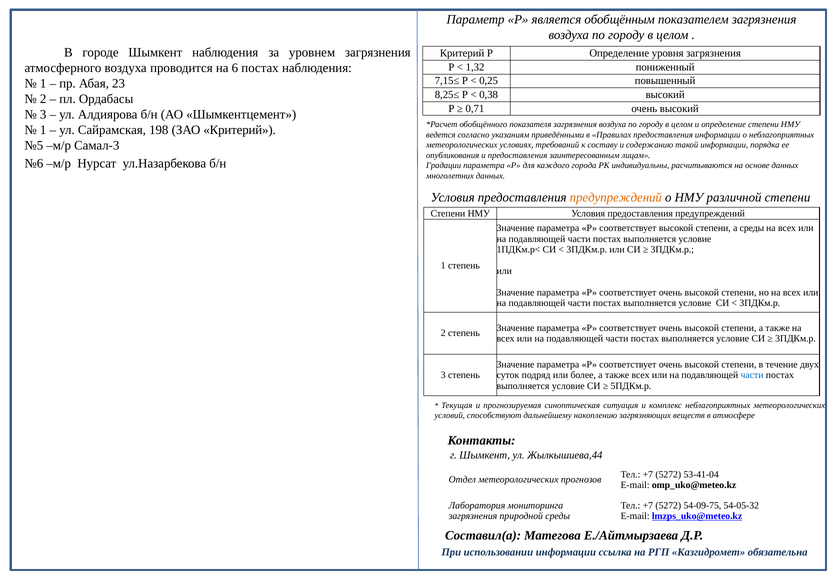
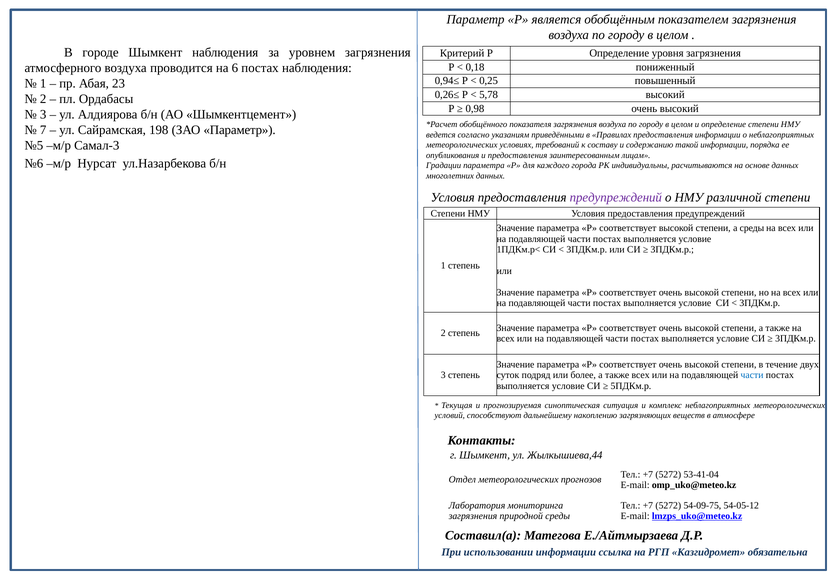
1,32: 1,32 -> 0,18 (475, 67)
7,15≤: 7,15≤ -> 0,94≤ (447, 81)
8,25≤: 8,25≤ -> 0,26≤ (447, 95)
0,38: 0,38 -> 5,78 (489, 95)
0,71: 0,71 -> 0,98 (475, 108)
1: 1 -> 7 (43, 130)
ЗАО Критерий: Критерий -> Параметр (240, 130)
предупреждений colour: orange -> purple (616, 197)
54-05-32: 54-05-32 -> 54-05-12 (741, 505)
